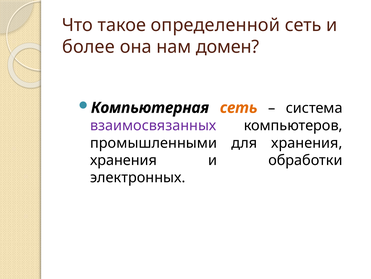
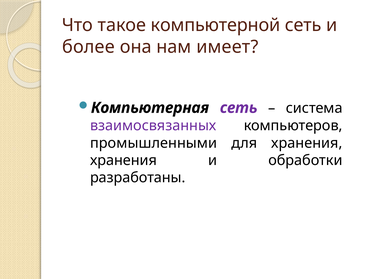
определенной: определенной -> компьютерной (215, 25)
домен: домен -> имеет (227, 47)
сеть colour: orange -> purple (239, 108)
электронных: электронных -> разработаны (138, 177)
